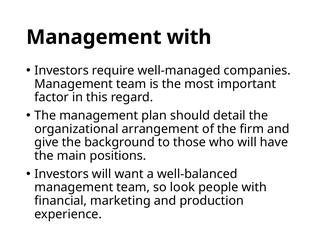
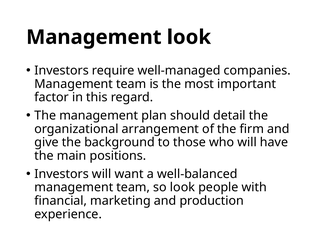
Management with: with -> look (189, 37)
